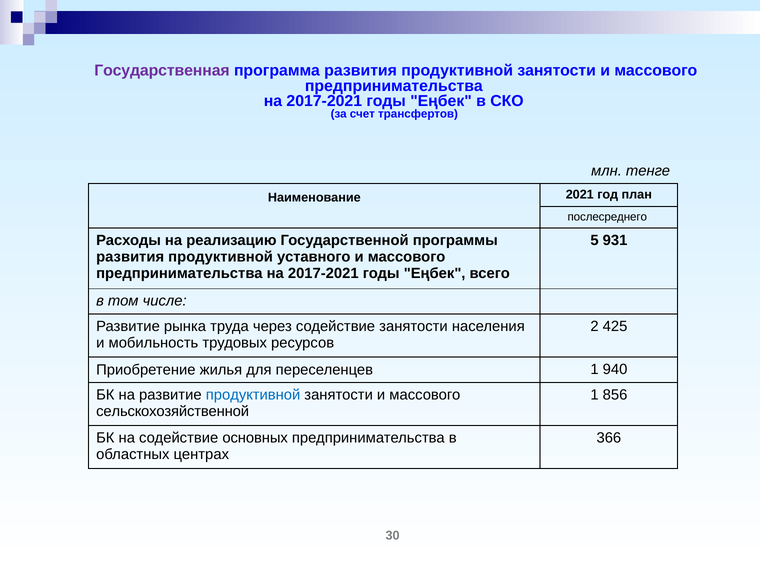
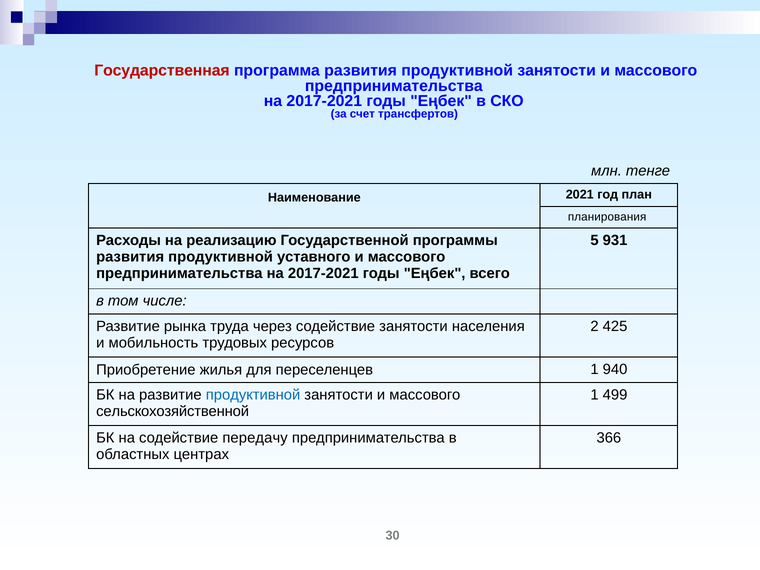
Государственная colour: purple -> red (162, 71)
послесреднего: послесреднего -> планирования (607, 217)
856: 856 -> 499 (615, 395)
основных: основных -> передачу (255, 438)
